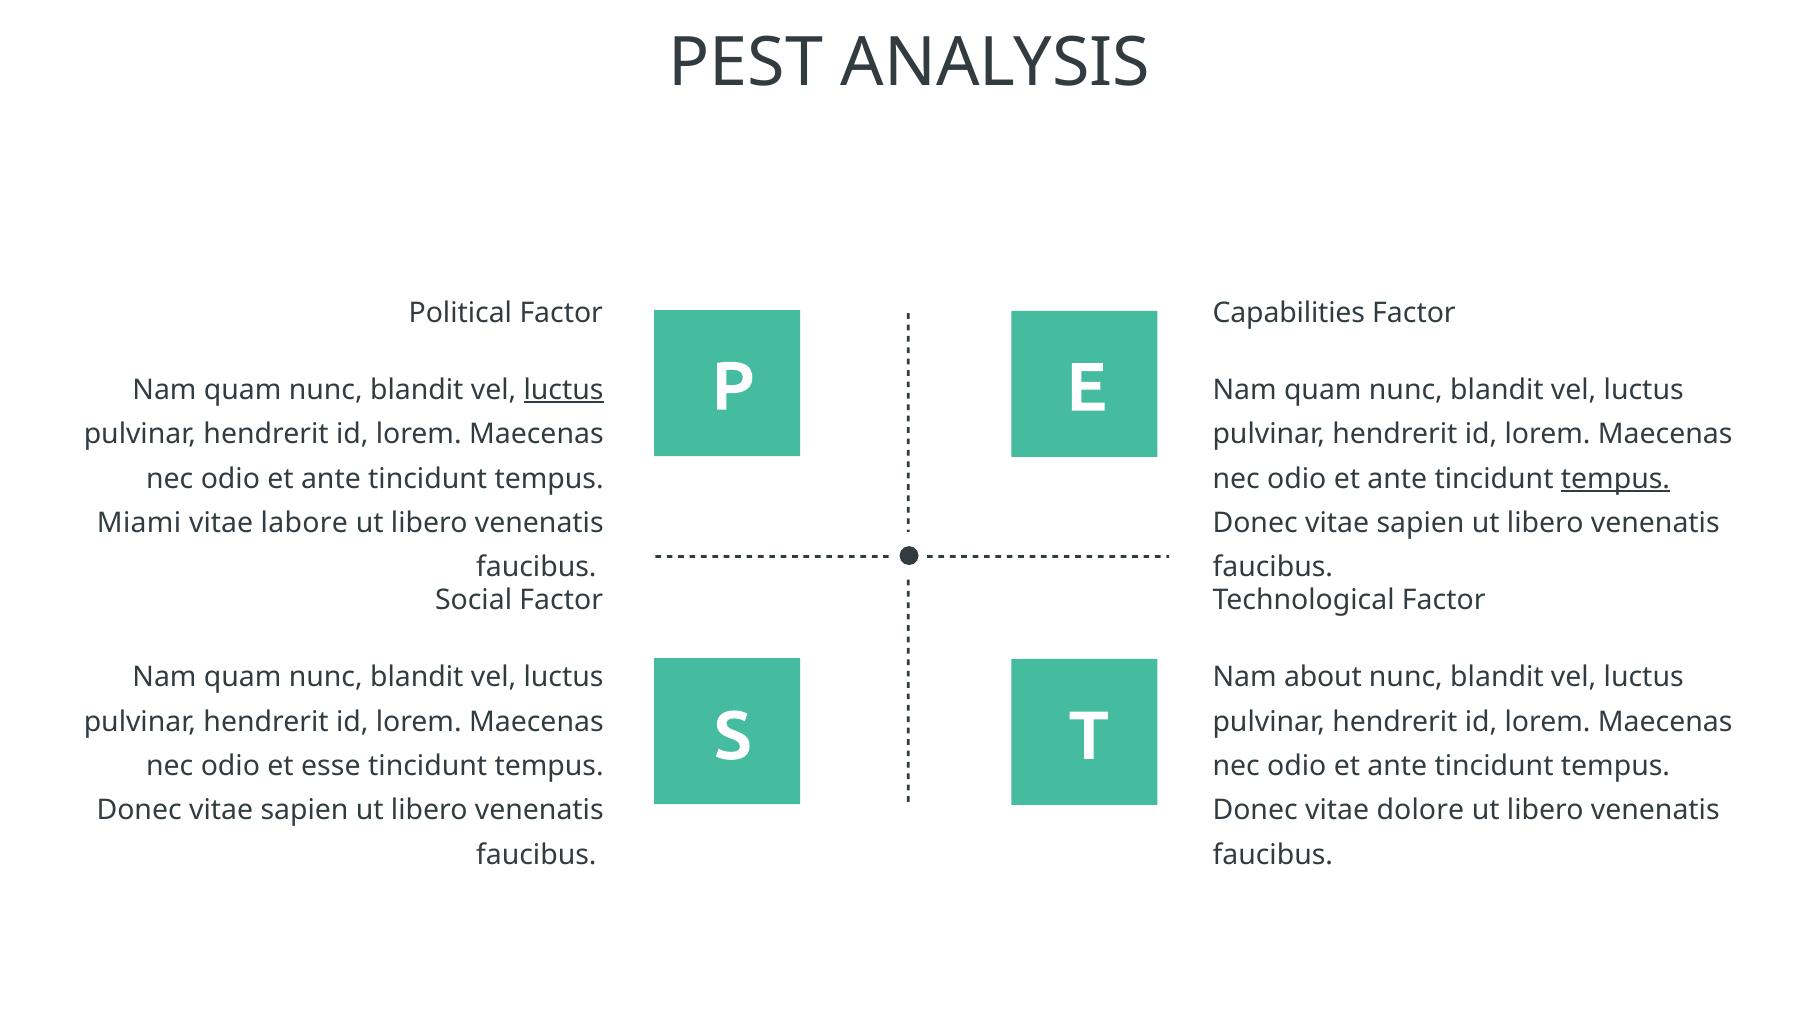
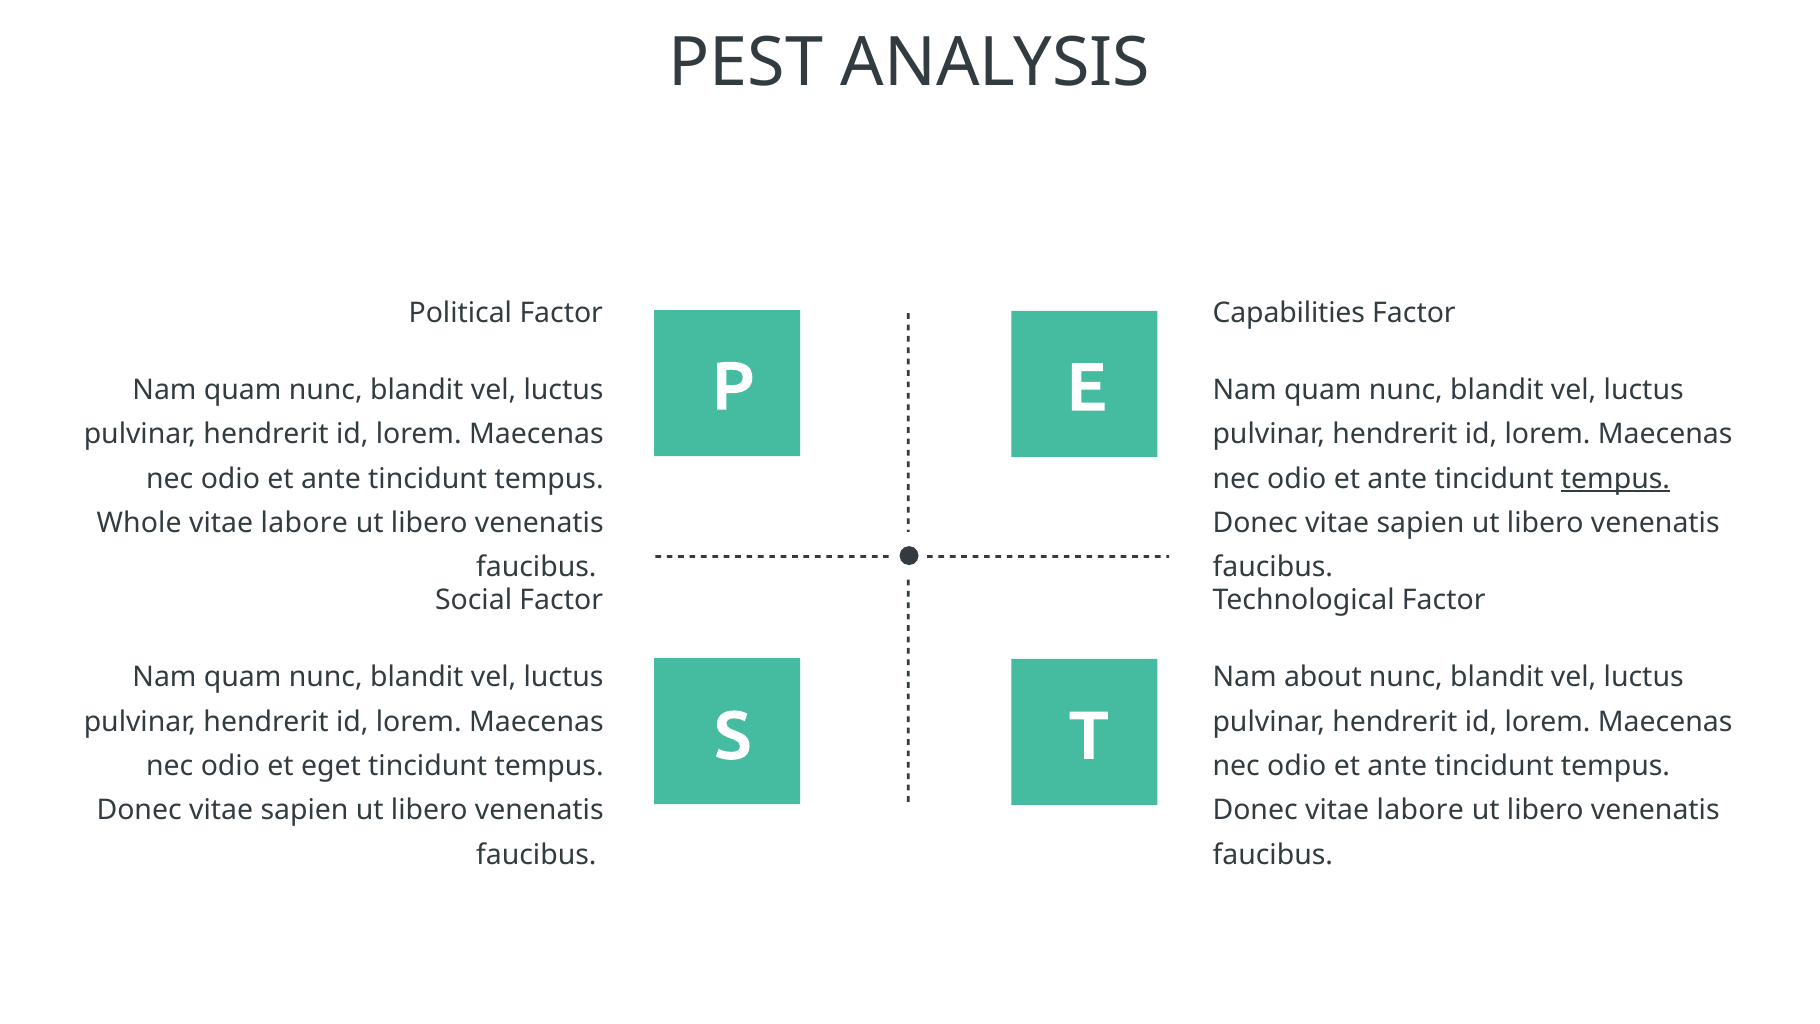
luctus underline: present -> none (564, 390)
Miami: Miami -> Whole (139, 523)
esse: esse -> eget (331, 766)
Donec vitae dolore: dolore -> labore (1420, 810)
